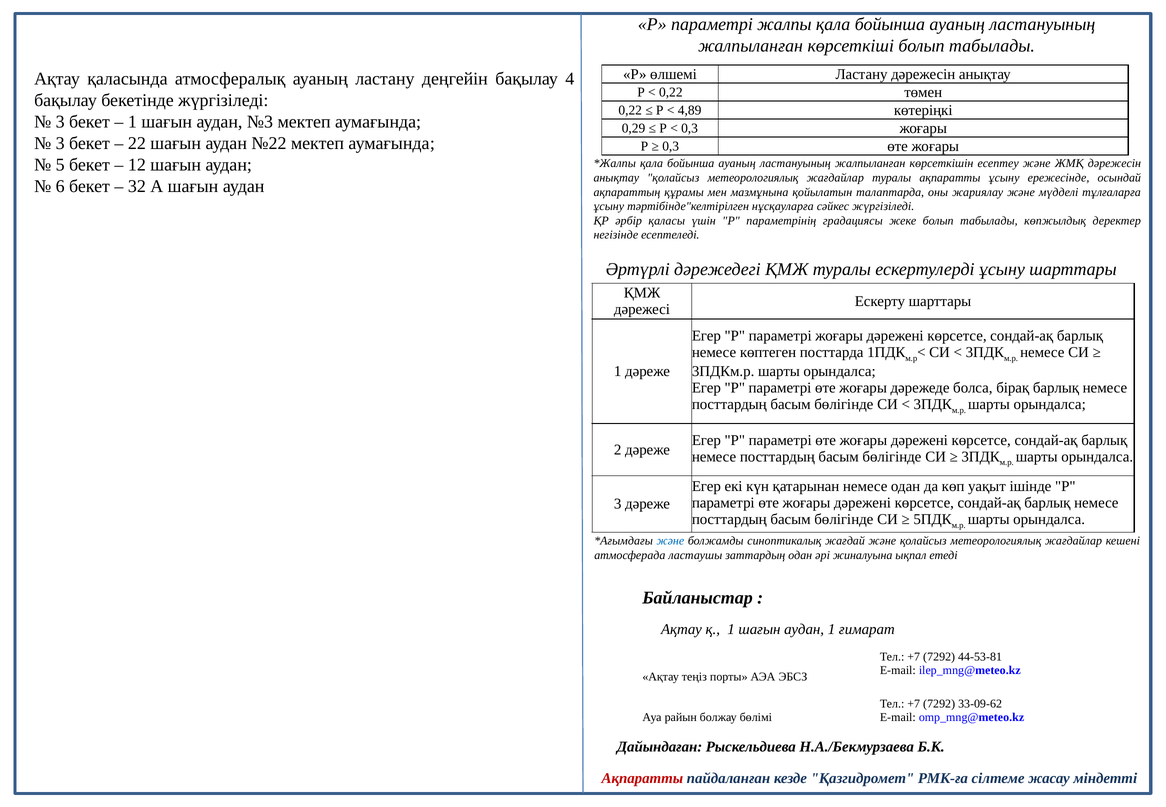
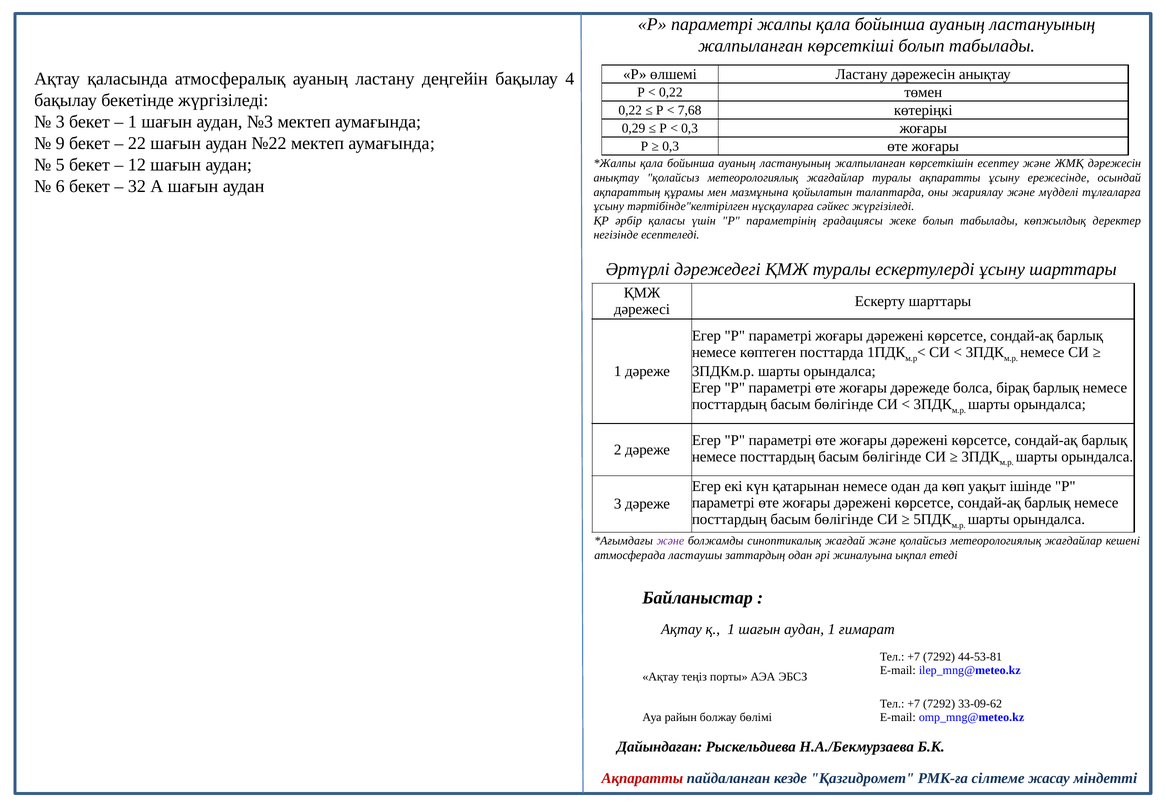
4,89: 4,89 -> 7,68 (690, 110)
3: 3 -> 9 (60, 143)
және colour: blue -> purple (670, 541)
